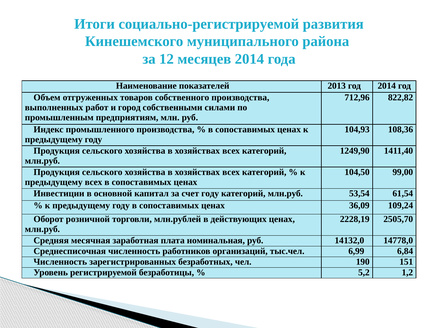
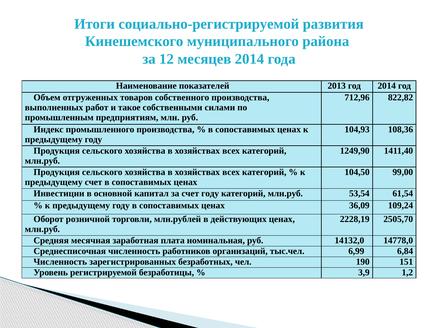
город: город -> такое (129, 108)
предыдущему всех: всех -> счет (94, 182)
5,2: 5,2 -> 3,9 (364, 273)
